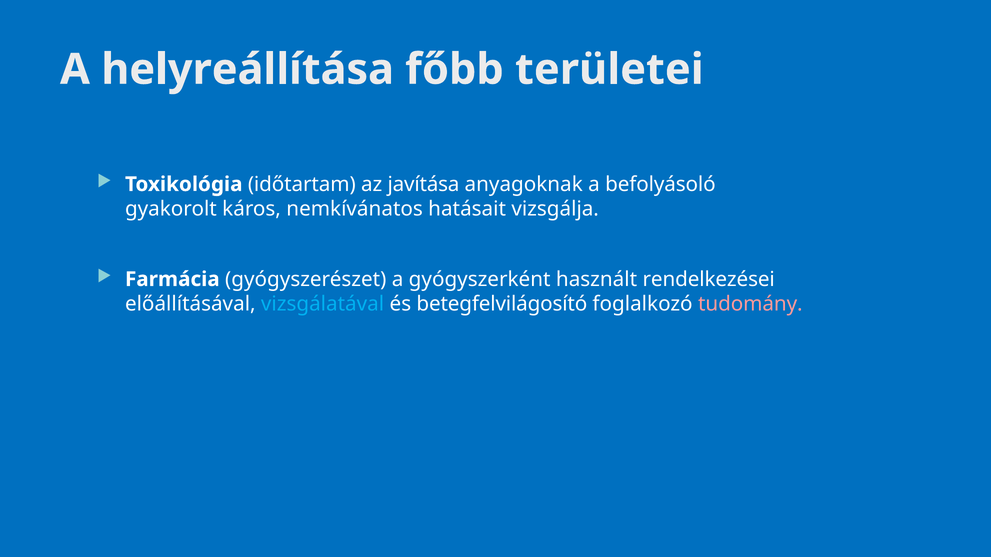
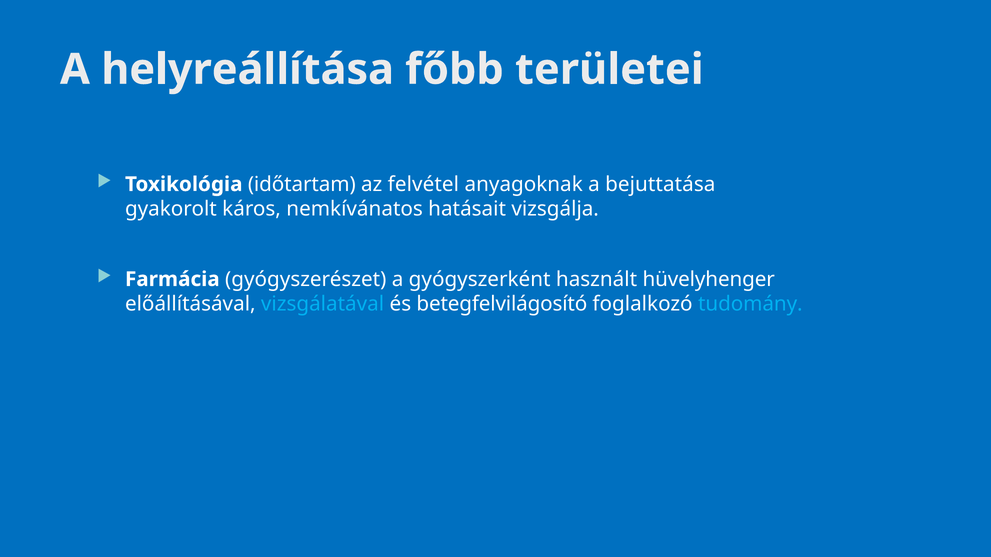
javítása: javítása -> felvétel (423, 184)
befolyásoló: befolyásoló -> bejuttatása (660, 184)
rendelkezései: rendelkezései -> hüvelyhenger (709, 279)
tudomány colour: pink -> light blue (750, 304)
